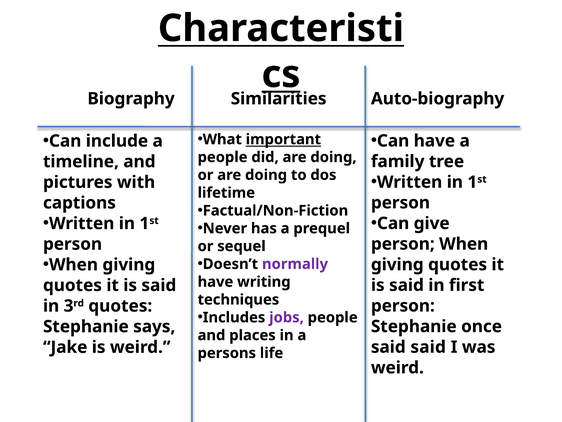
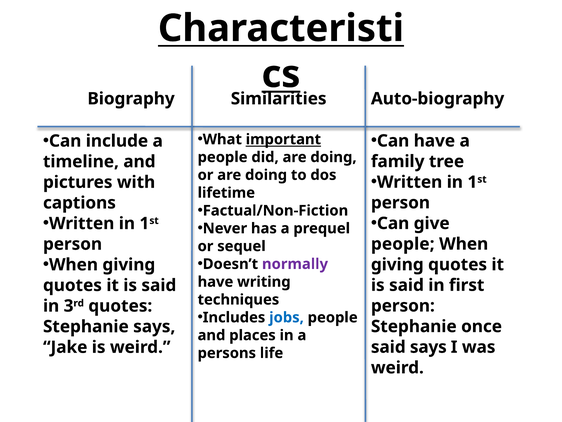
person: person -> people (403, 244)
jobs colour: purple -> blue (287, 317)
said said: said -> says (428, 347)
